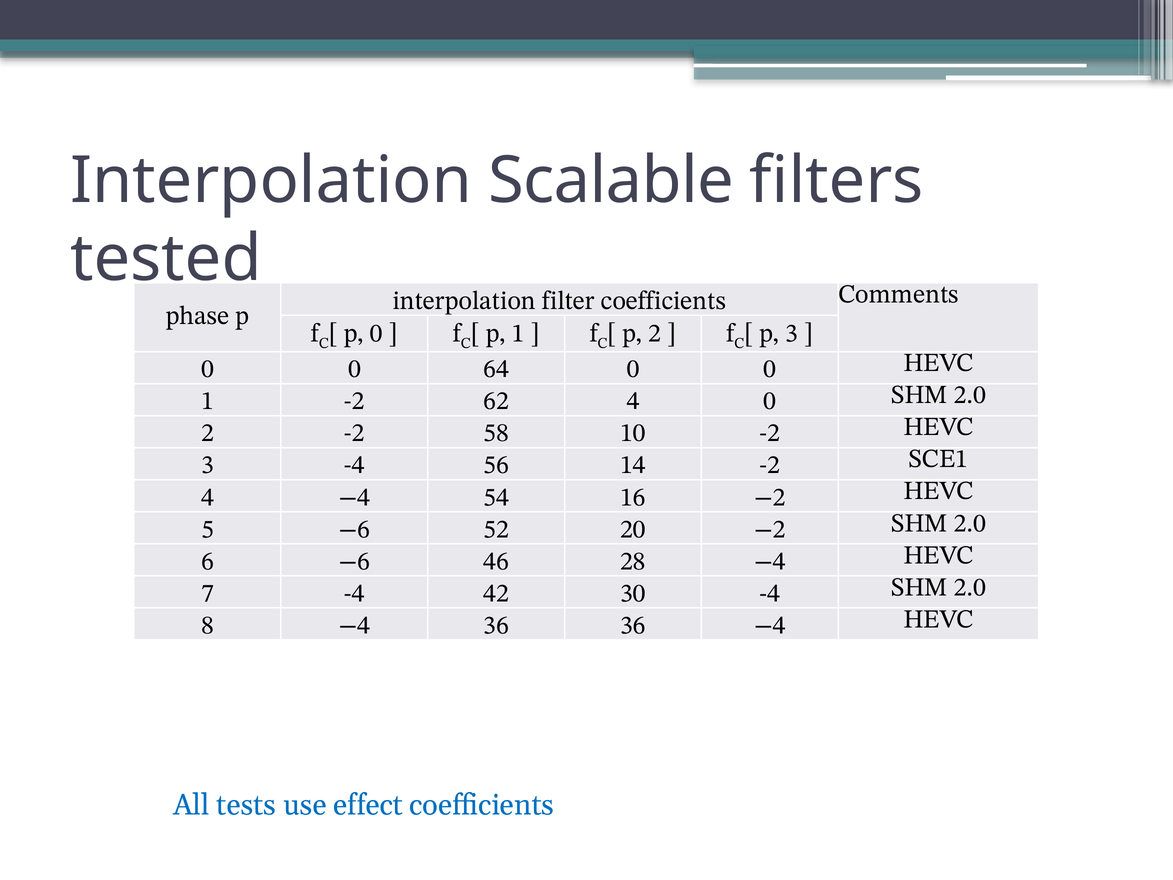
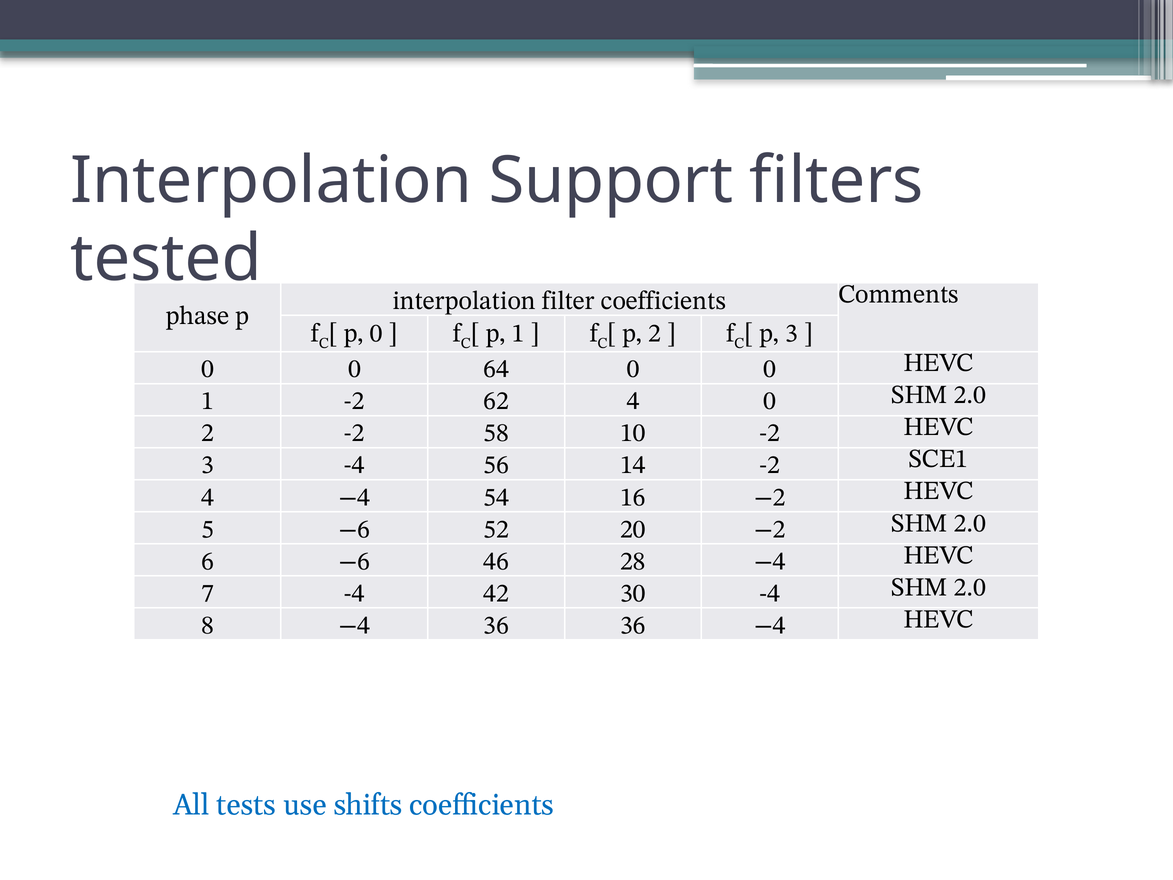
Scalable: Scalable -> Support (611, 180)
effect: effect -> shifts (368, 805)
